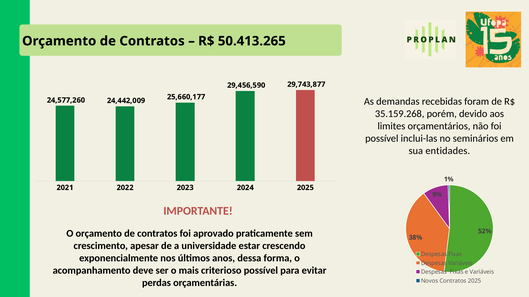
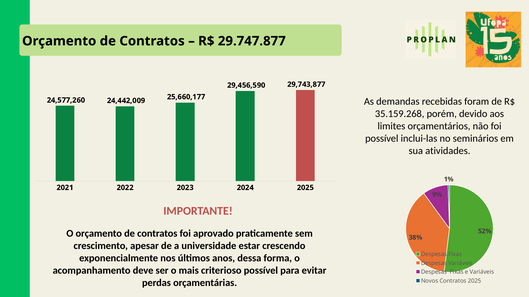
50.413.265: 50.413.265 -> 29.747.877 (252, 41)
entidades: entidades -> atividades (448, 151)
